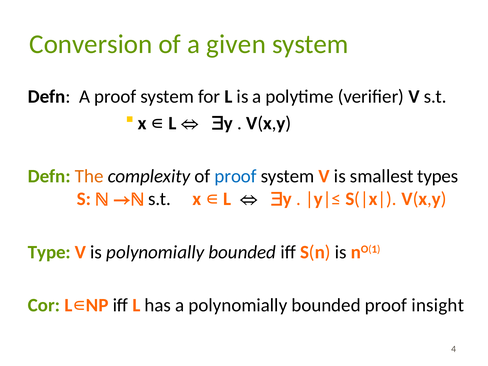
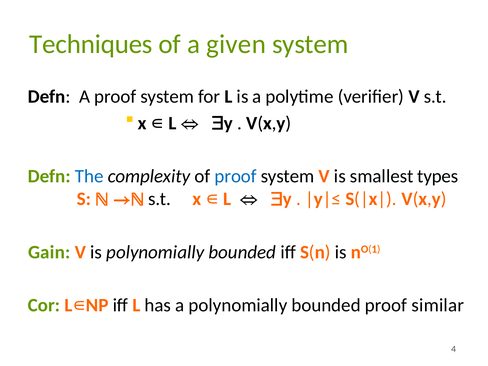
Conversion: Conversion -> Techniques (91, 44)
The colour: orange -> blue (89, 176)
Type: Type -> Gain (49, 252)
insight: insight -> similar (438, 305)
